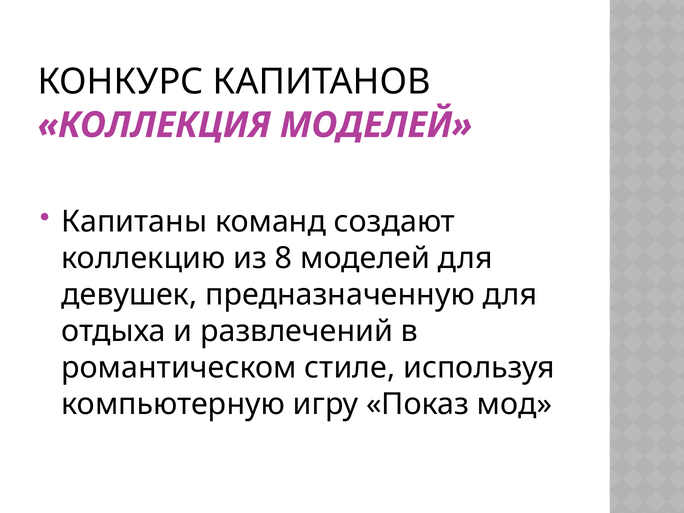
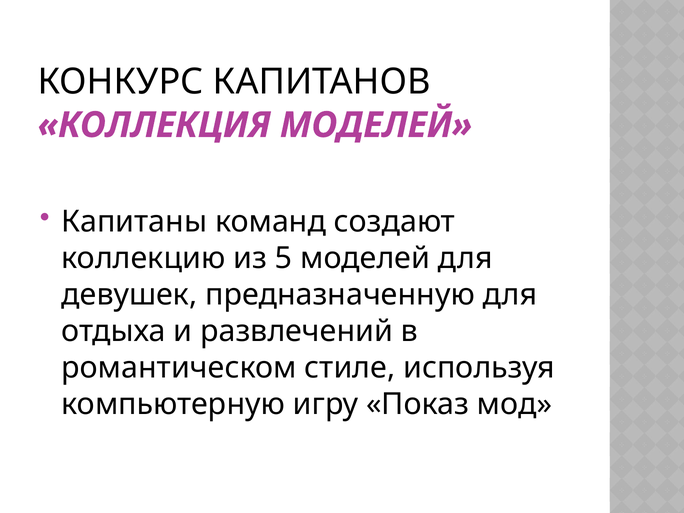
8: 8 -> 5 (284, 258)
